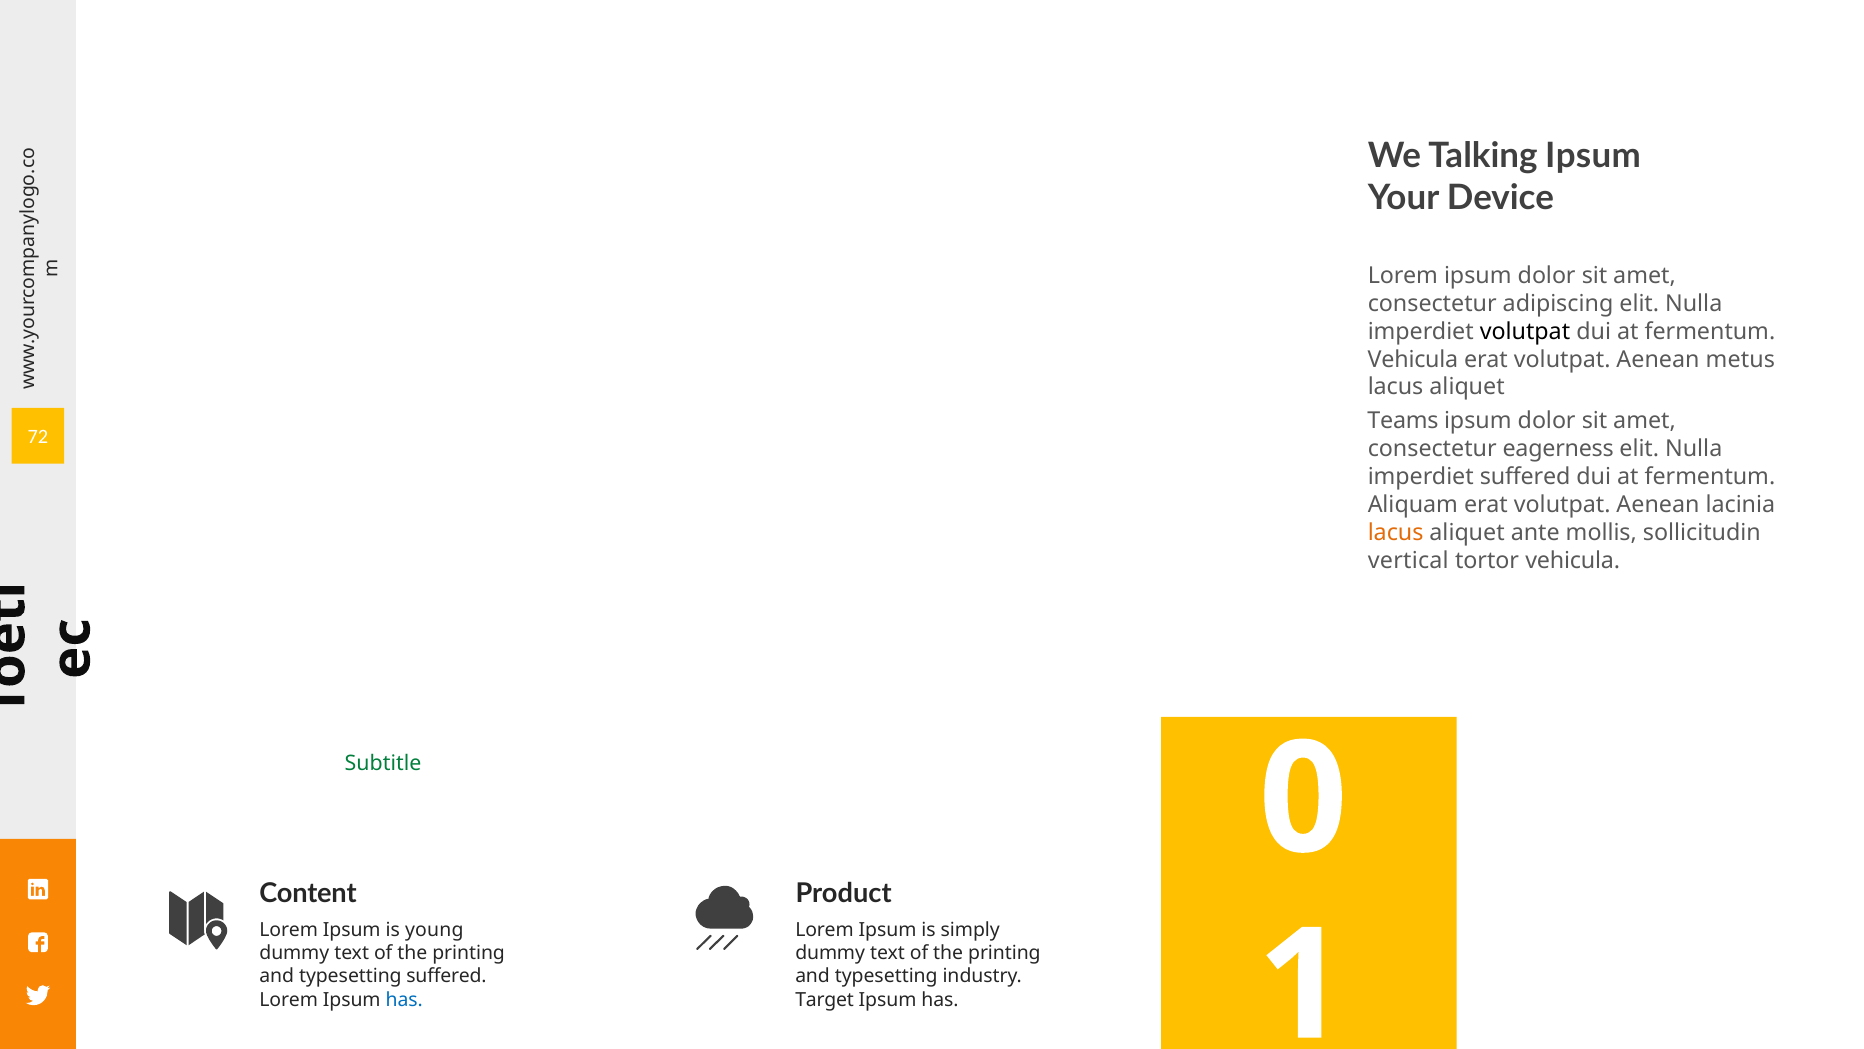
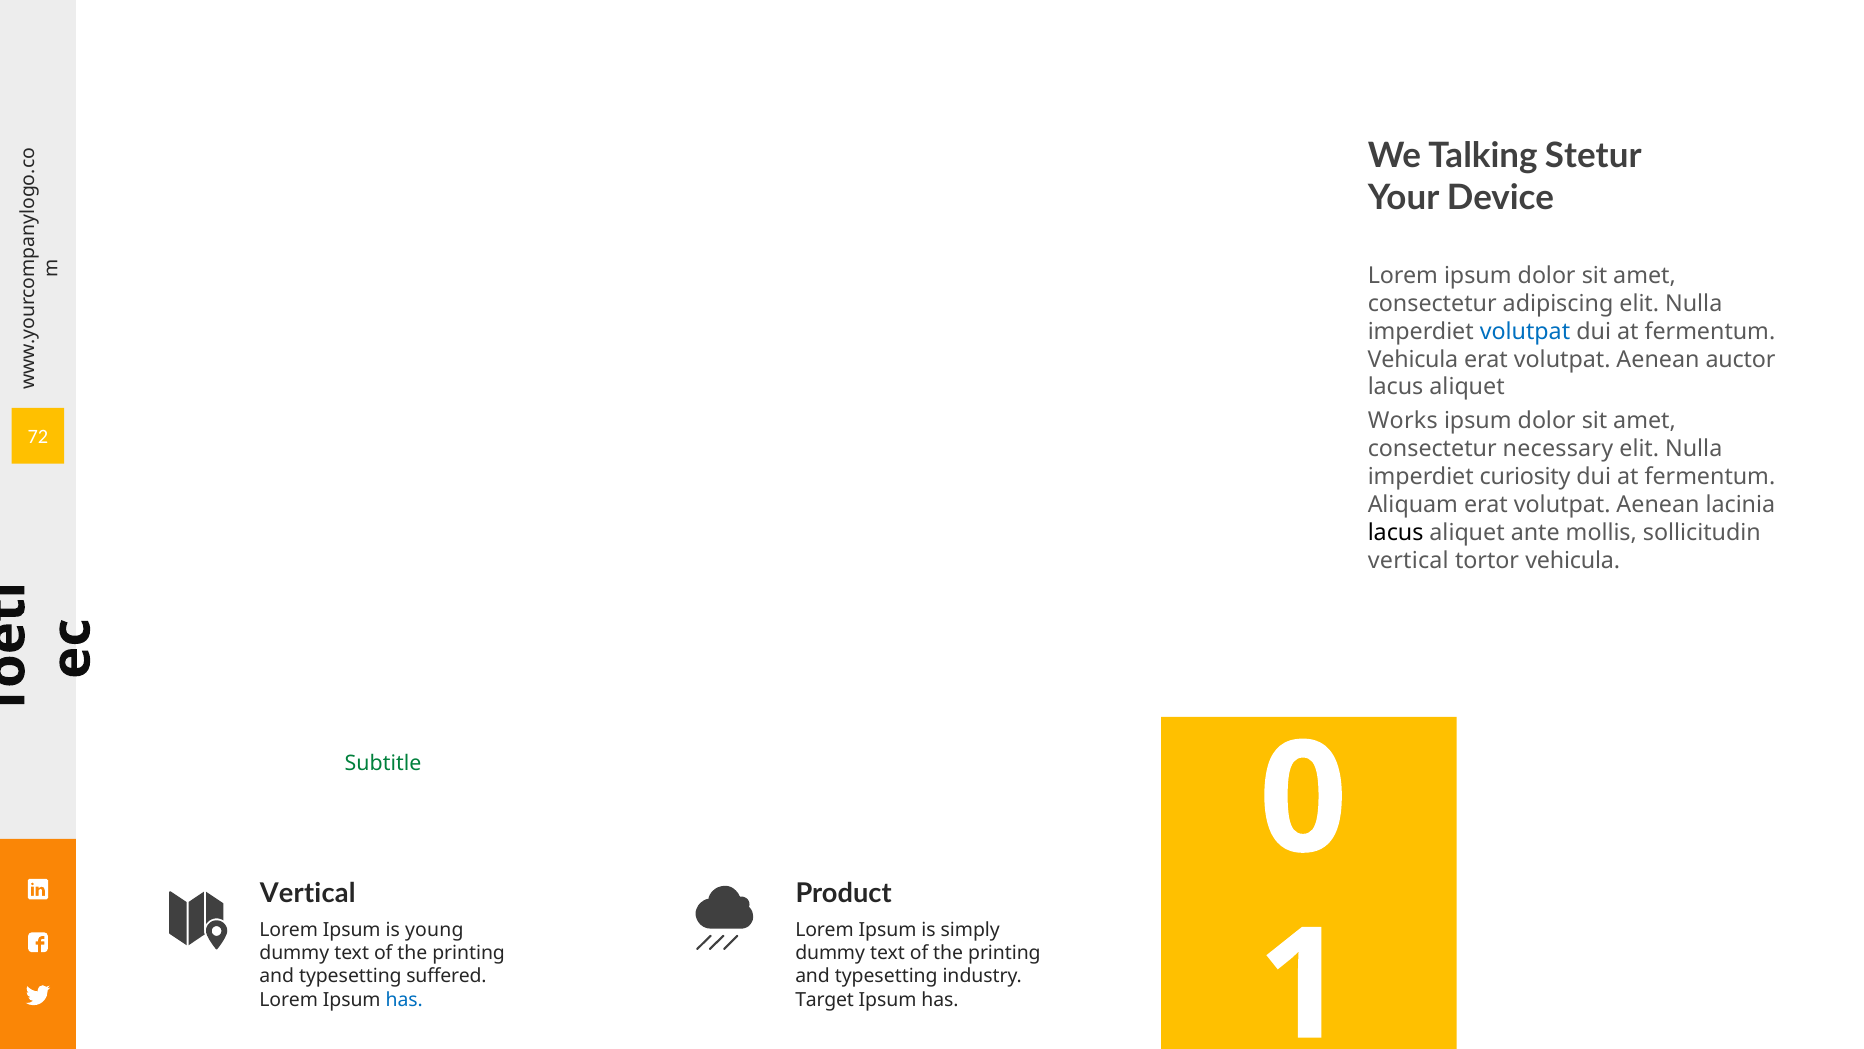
Talking Ipsum: Ipsum -> Stetur (1593, 156)
volutpat colour: black -> blue (1525, 331)
metus: metus -> auctor (1740, 359)
Teams: Teams -> Works (1403, 421)
eagerness: eagerness -> necessary (1558, 449)
imperdiet suffered: suffered -> curiosity (1525, 477)
lacus colour: orange -> black (1396, 533)
Content: Content -> Vertical (308, 893)
